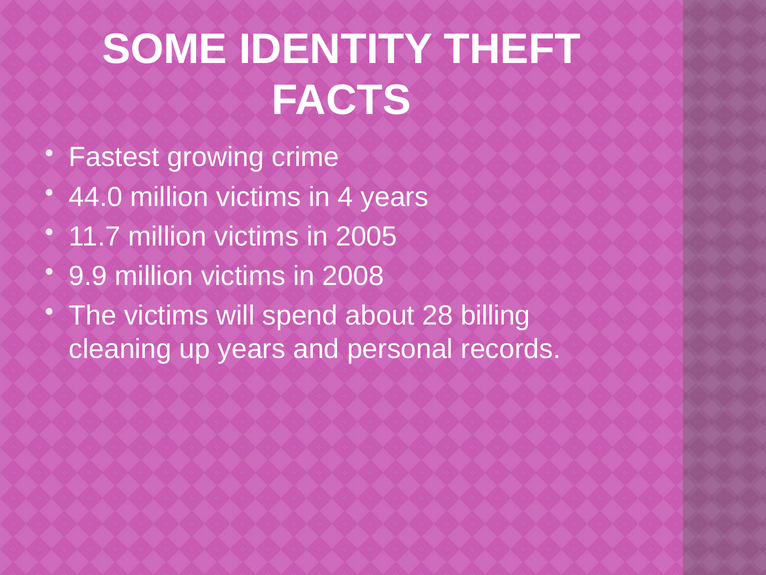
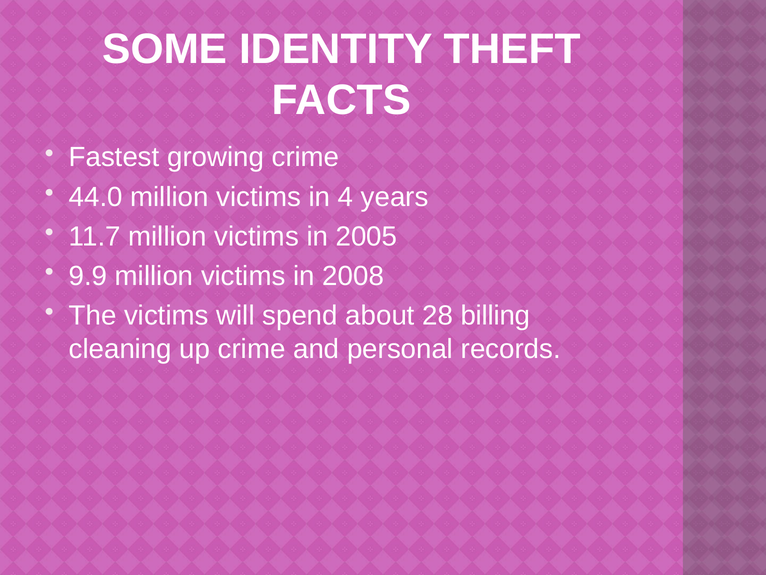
up years: years -> crime (252, 349)
